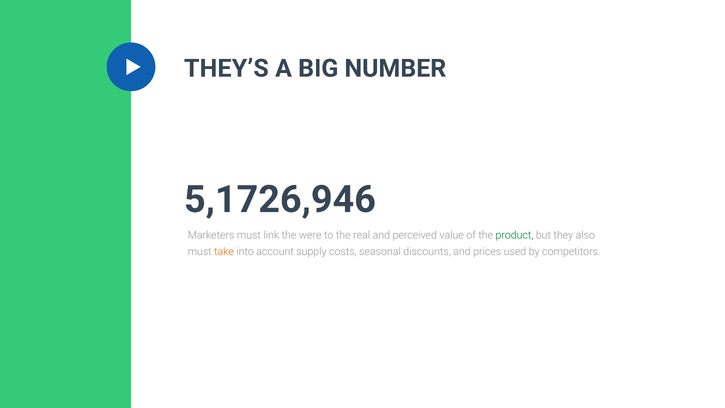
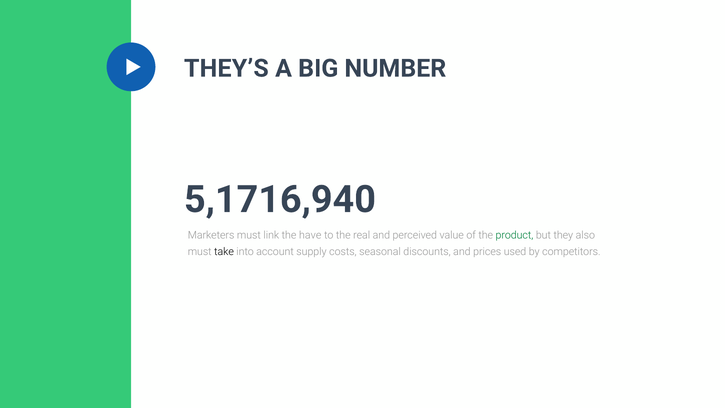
5,1726,946: 5,1726,946 -> 5,1716,940 (280, 200)
were: were -> have (310, 235)
take colour: orange -> black (224, 251)
